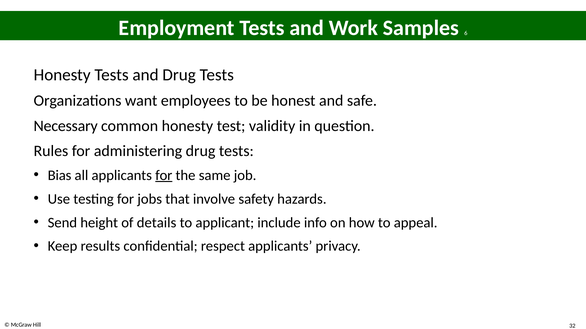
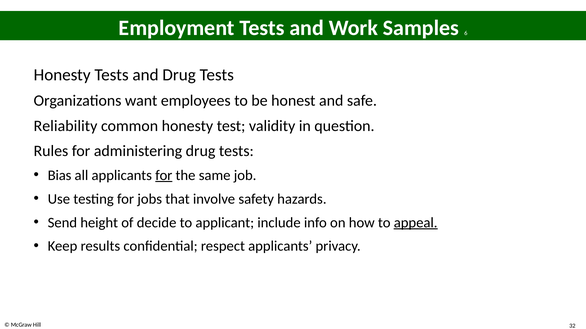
Necessary: Necessary -> Reliability (65, 126)
details: details -> decide (157, 223)
appeal underline: none -> present (416, 223)
